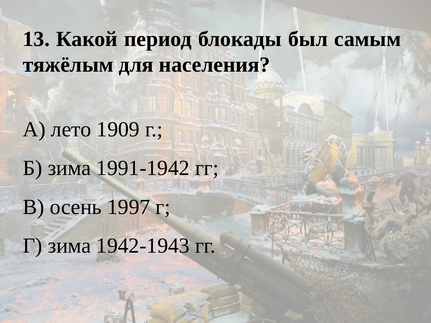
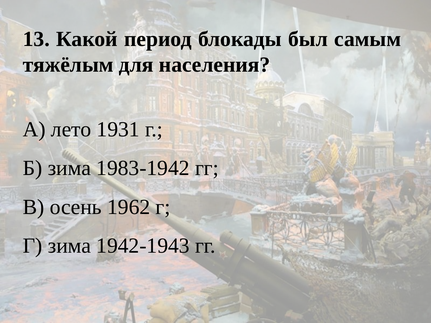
1909: 1909 -> 1931 (118, 130)
1991-1942: 1991-1942 -> 1983-1942 (143, 168)
1997: 1997 -> 1962 (129, 207)
